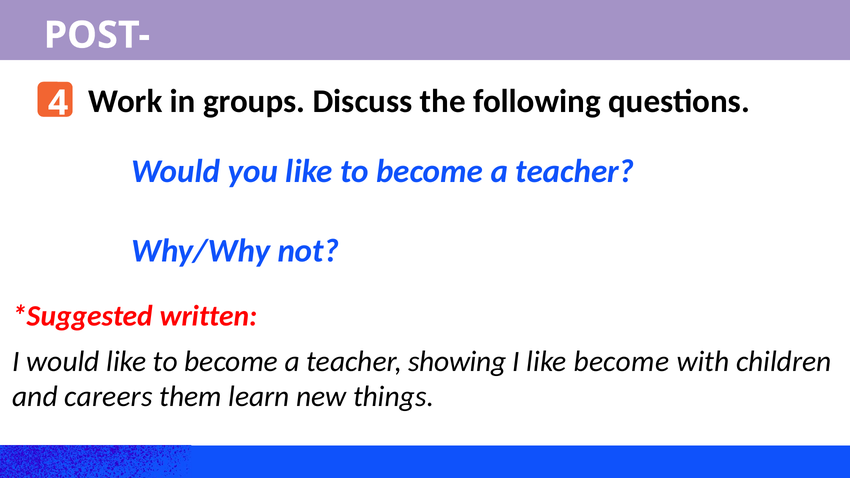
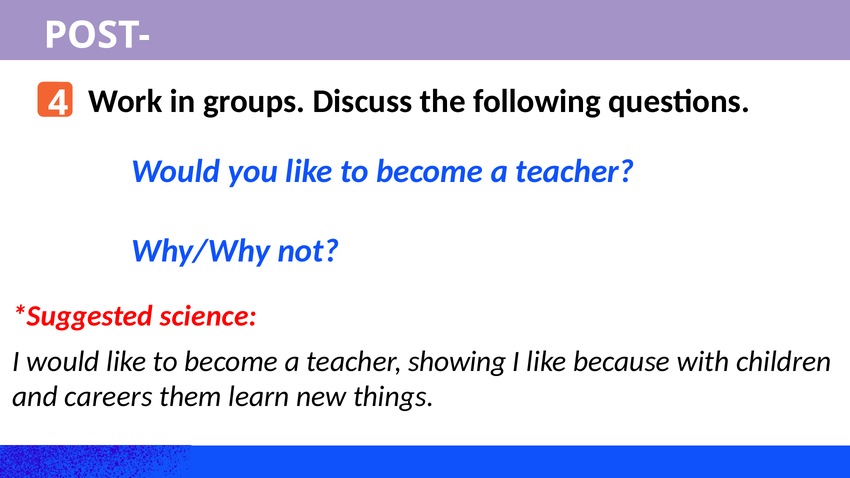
written: written -> science (208, 316)
like become: become -> because (622, 361)
